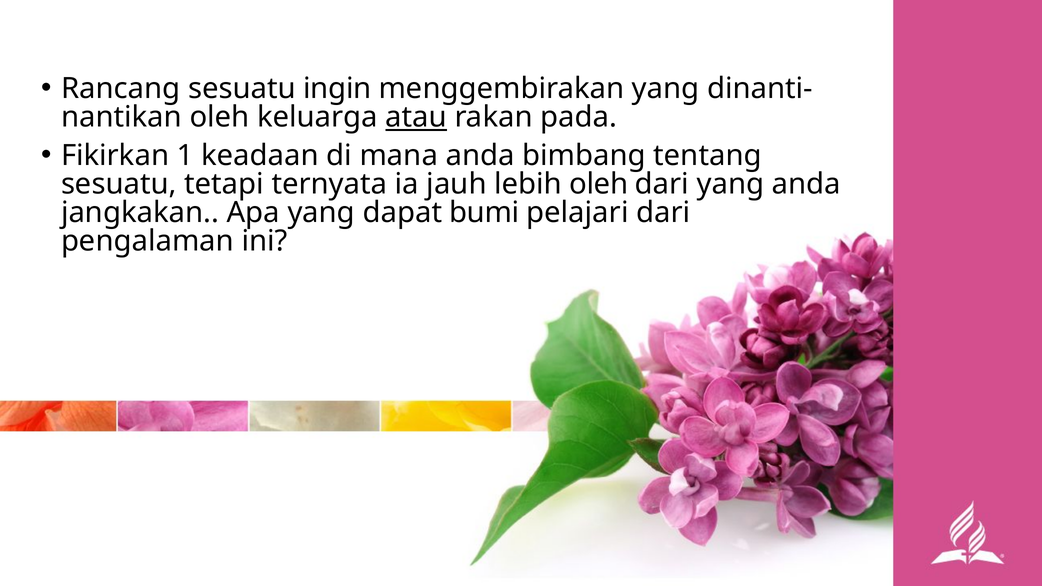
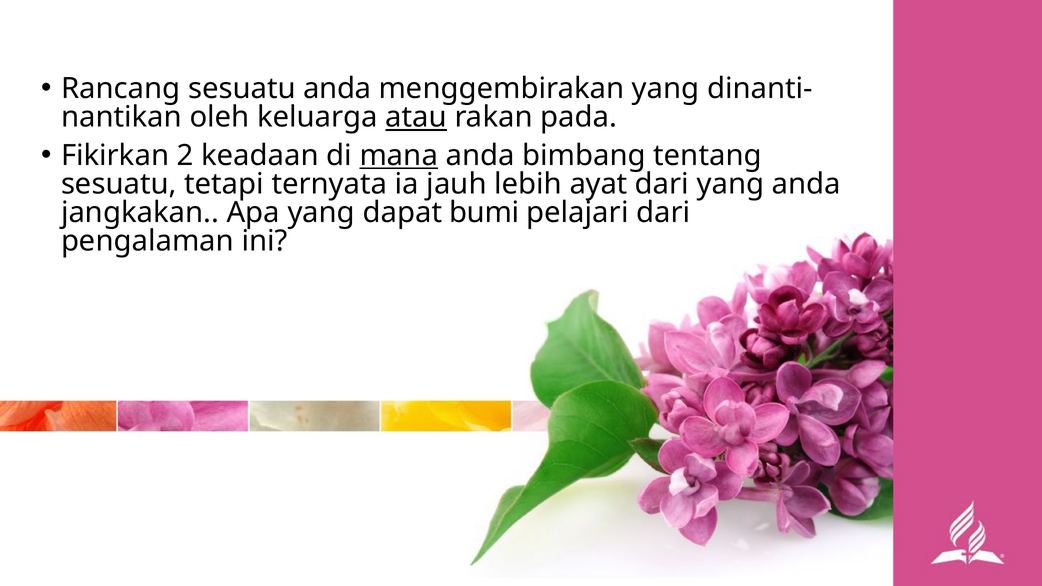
sesuatu ingin: ingin -> anda (337, 89)
1: 1 -> 2 (185, 156)
mana underline: none -> present (399, 156)
lebih oleh: oleh -> ayat (599, 184)
